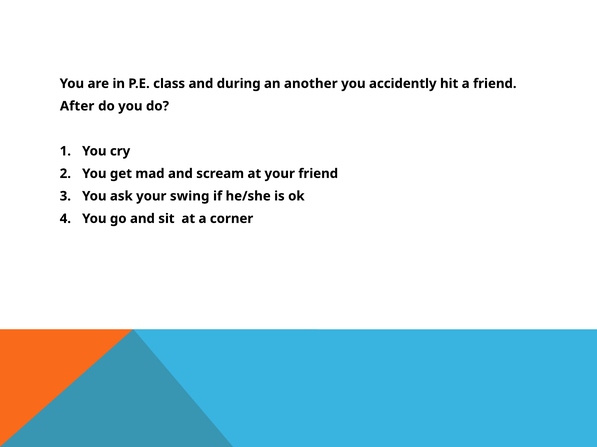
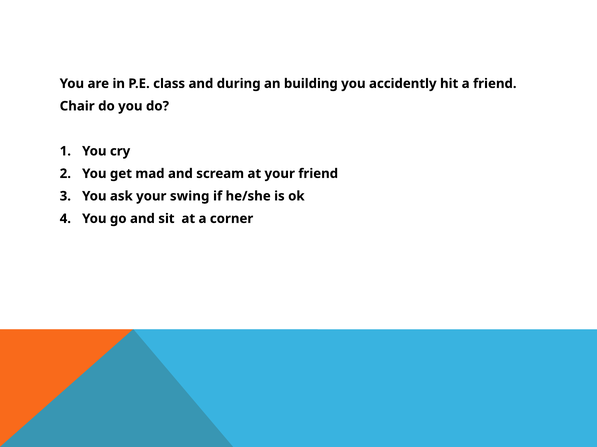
another: another -> building (311, 84)
After: After -> Chair (77, 106)
